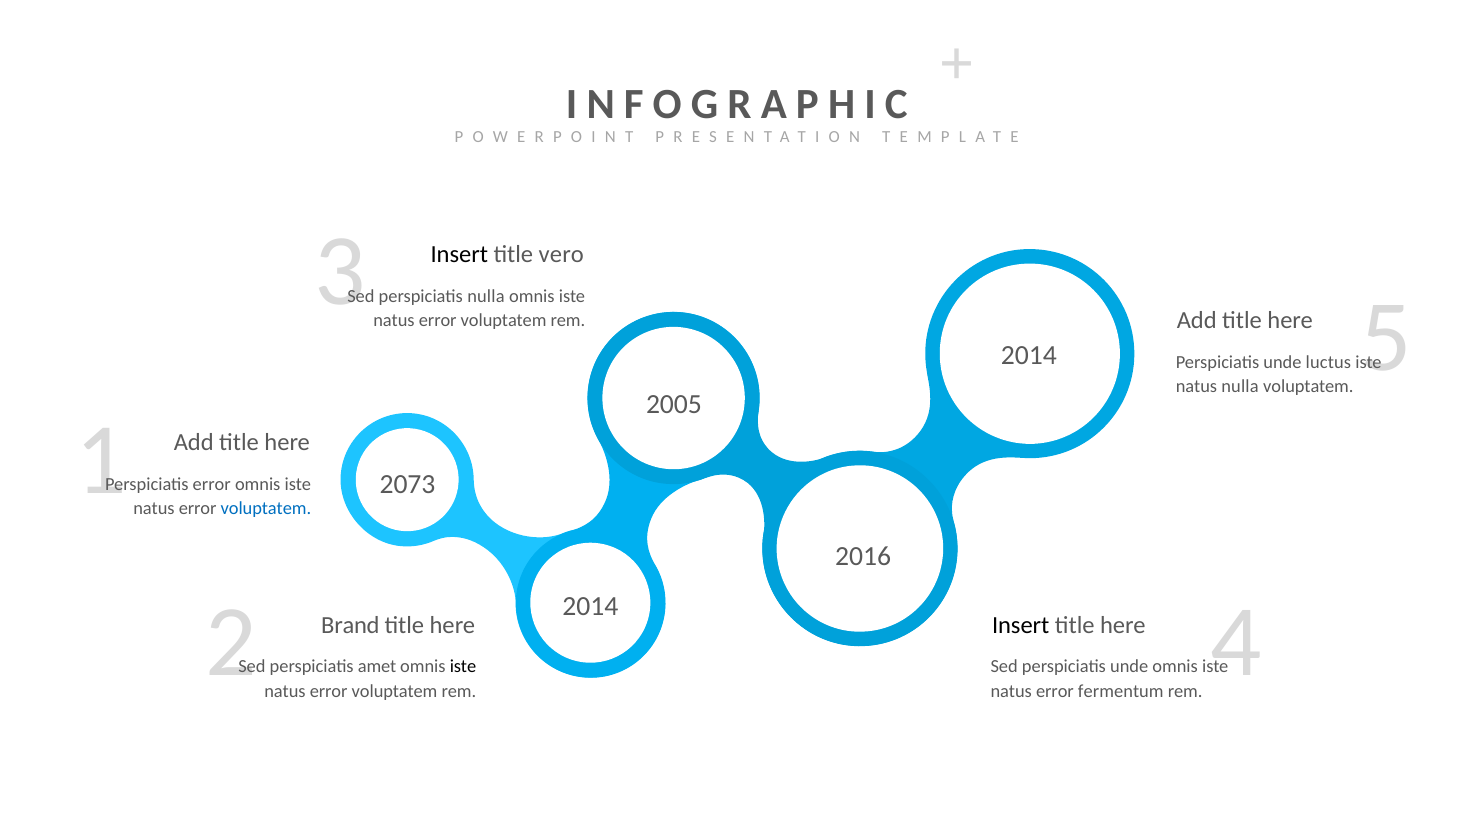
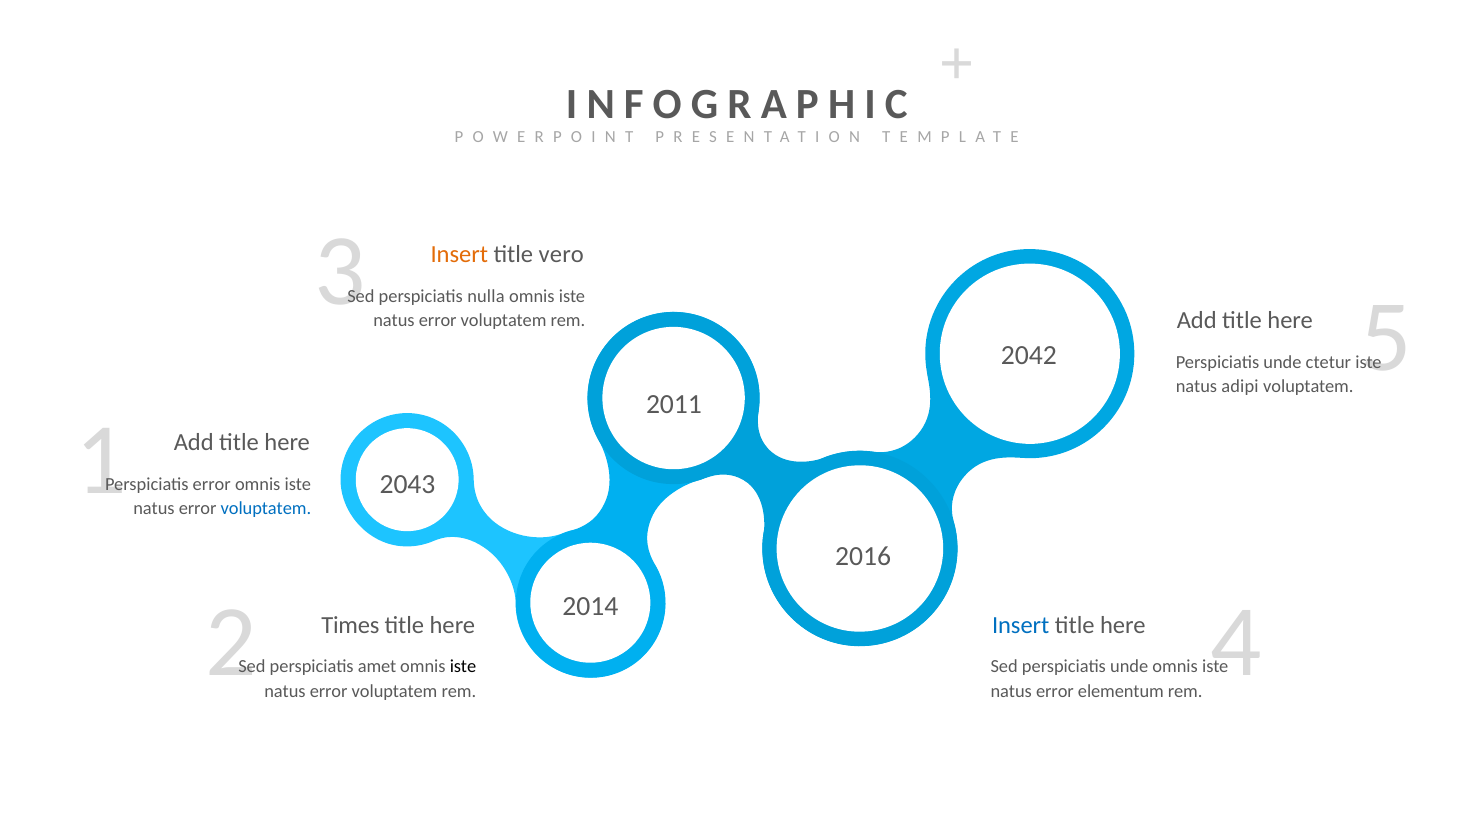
Insert colour: black -> orange (459, 255)
2014: 2014 -> 2042 (1029, 355)
luctus: luctus -> ctetur (1328, 362)
natus nulla: nulla -> adipi (1240, 387)
2005: 2005 -> 2011 (674, 404)
2073: 2073 -> 2043 (407, 484)
Brand: Brand -> Times (350, 625)
Insert colour: black -> blue (1021, 625)
fermentum: fermentum -> elementum (1121, 691)
